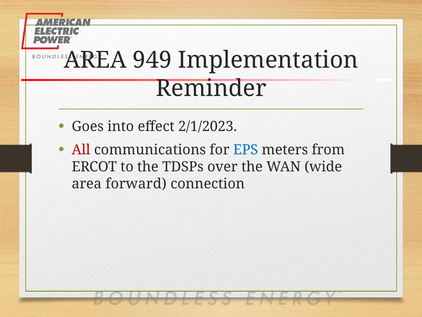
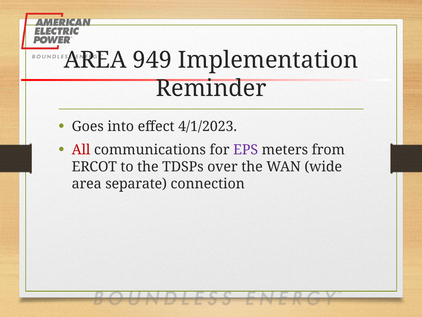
2/1/2023: 2/1/2023 -> 4/1/2023 (208, 126)
EPS colour: blue -> purple (246, 150)
forward: forward -> separate (136, 183)
